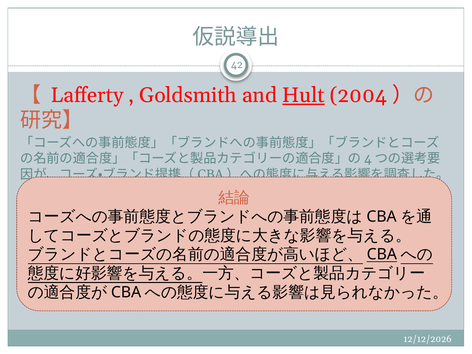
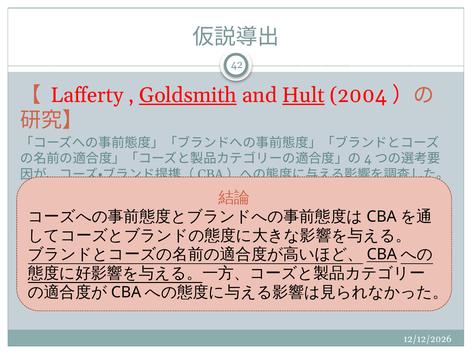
Goldsmith underline: none -> present (188, 95)
